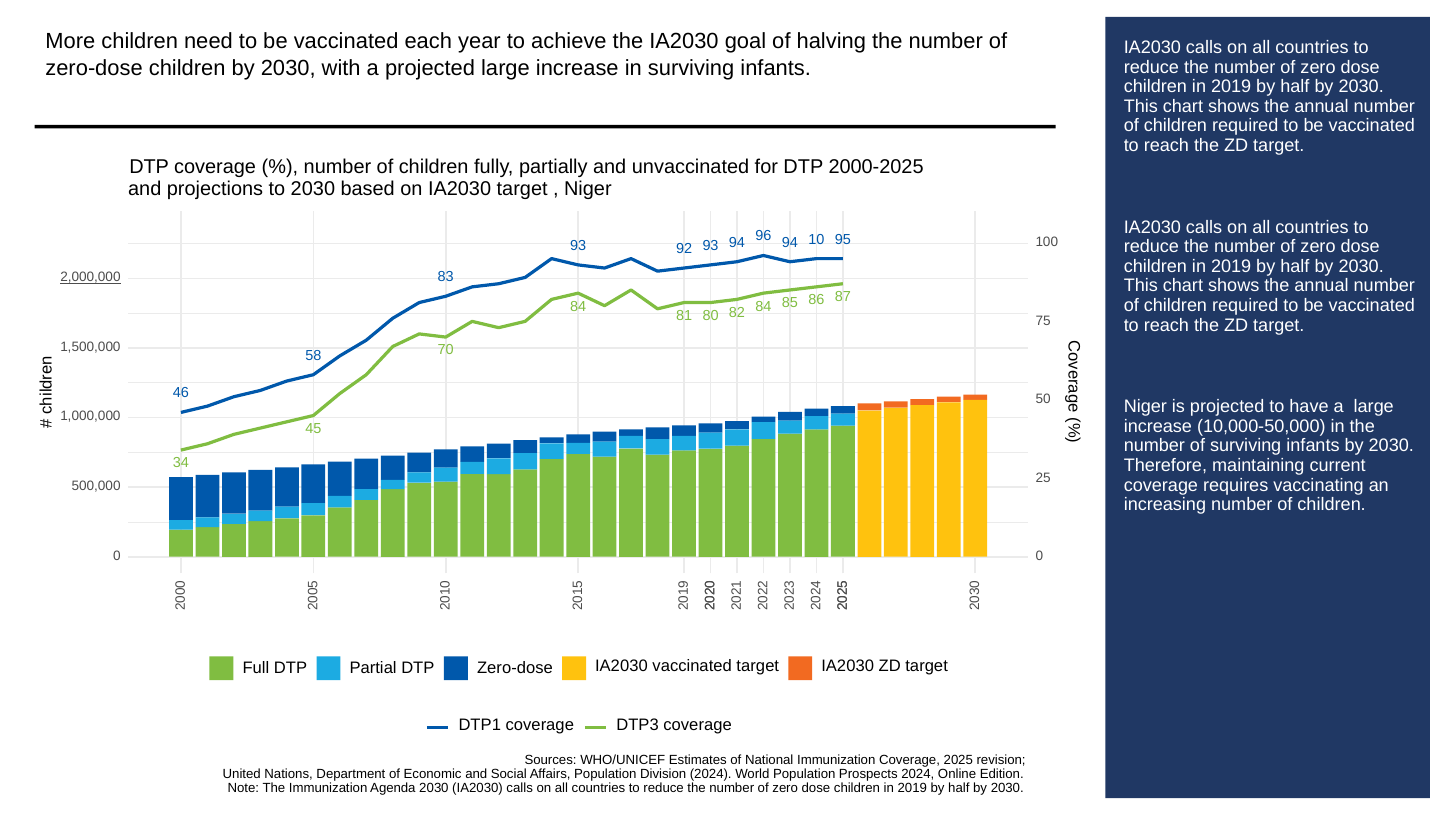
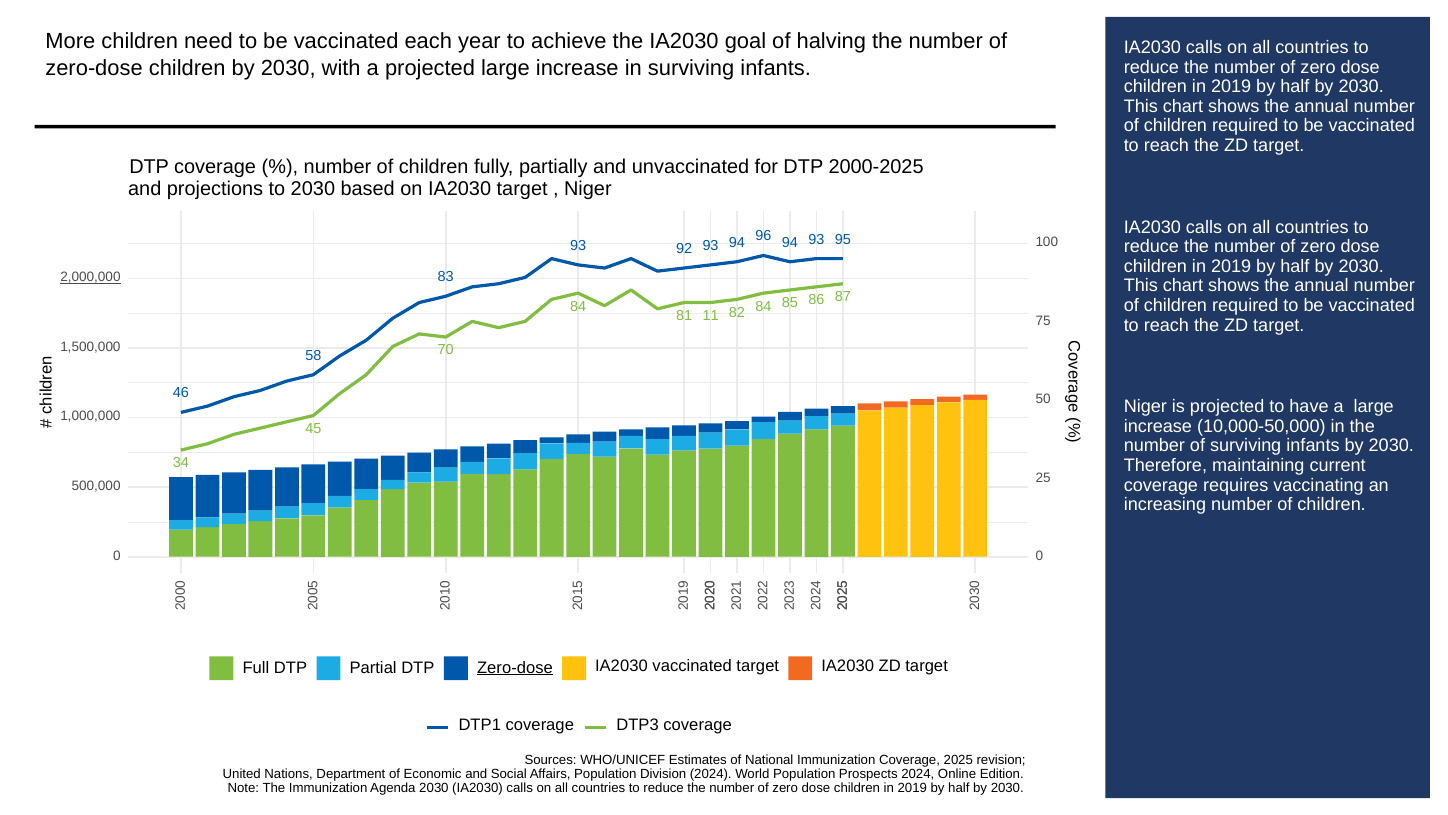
94 10: 10 -> 93 (816, 239)
80: 80 -> 11 (711, 315)
Zero-dose underline: none -> present (515, 667)
